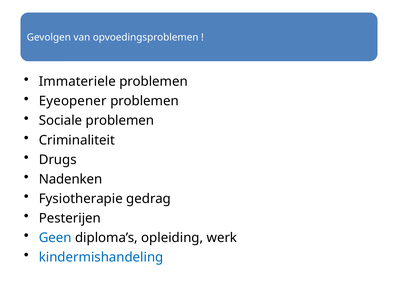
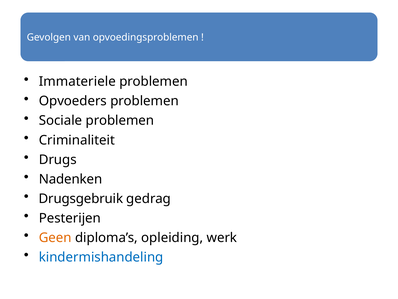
Eyeopener: Eyeopener -> Opvoeders (73, 101)
Fysiotherapie: Fysiotherapie -> Drugsgebruik (81, 198)
Geen colour: blue -> orange (55, 237)
